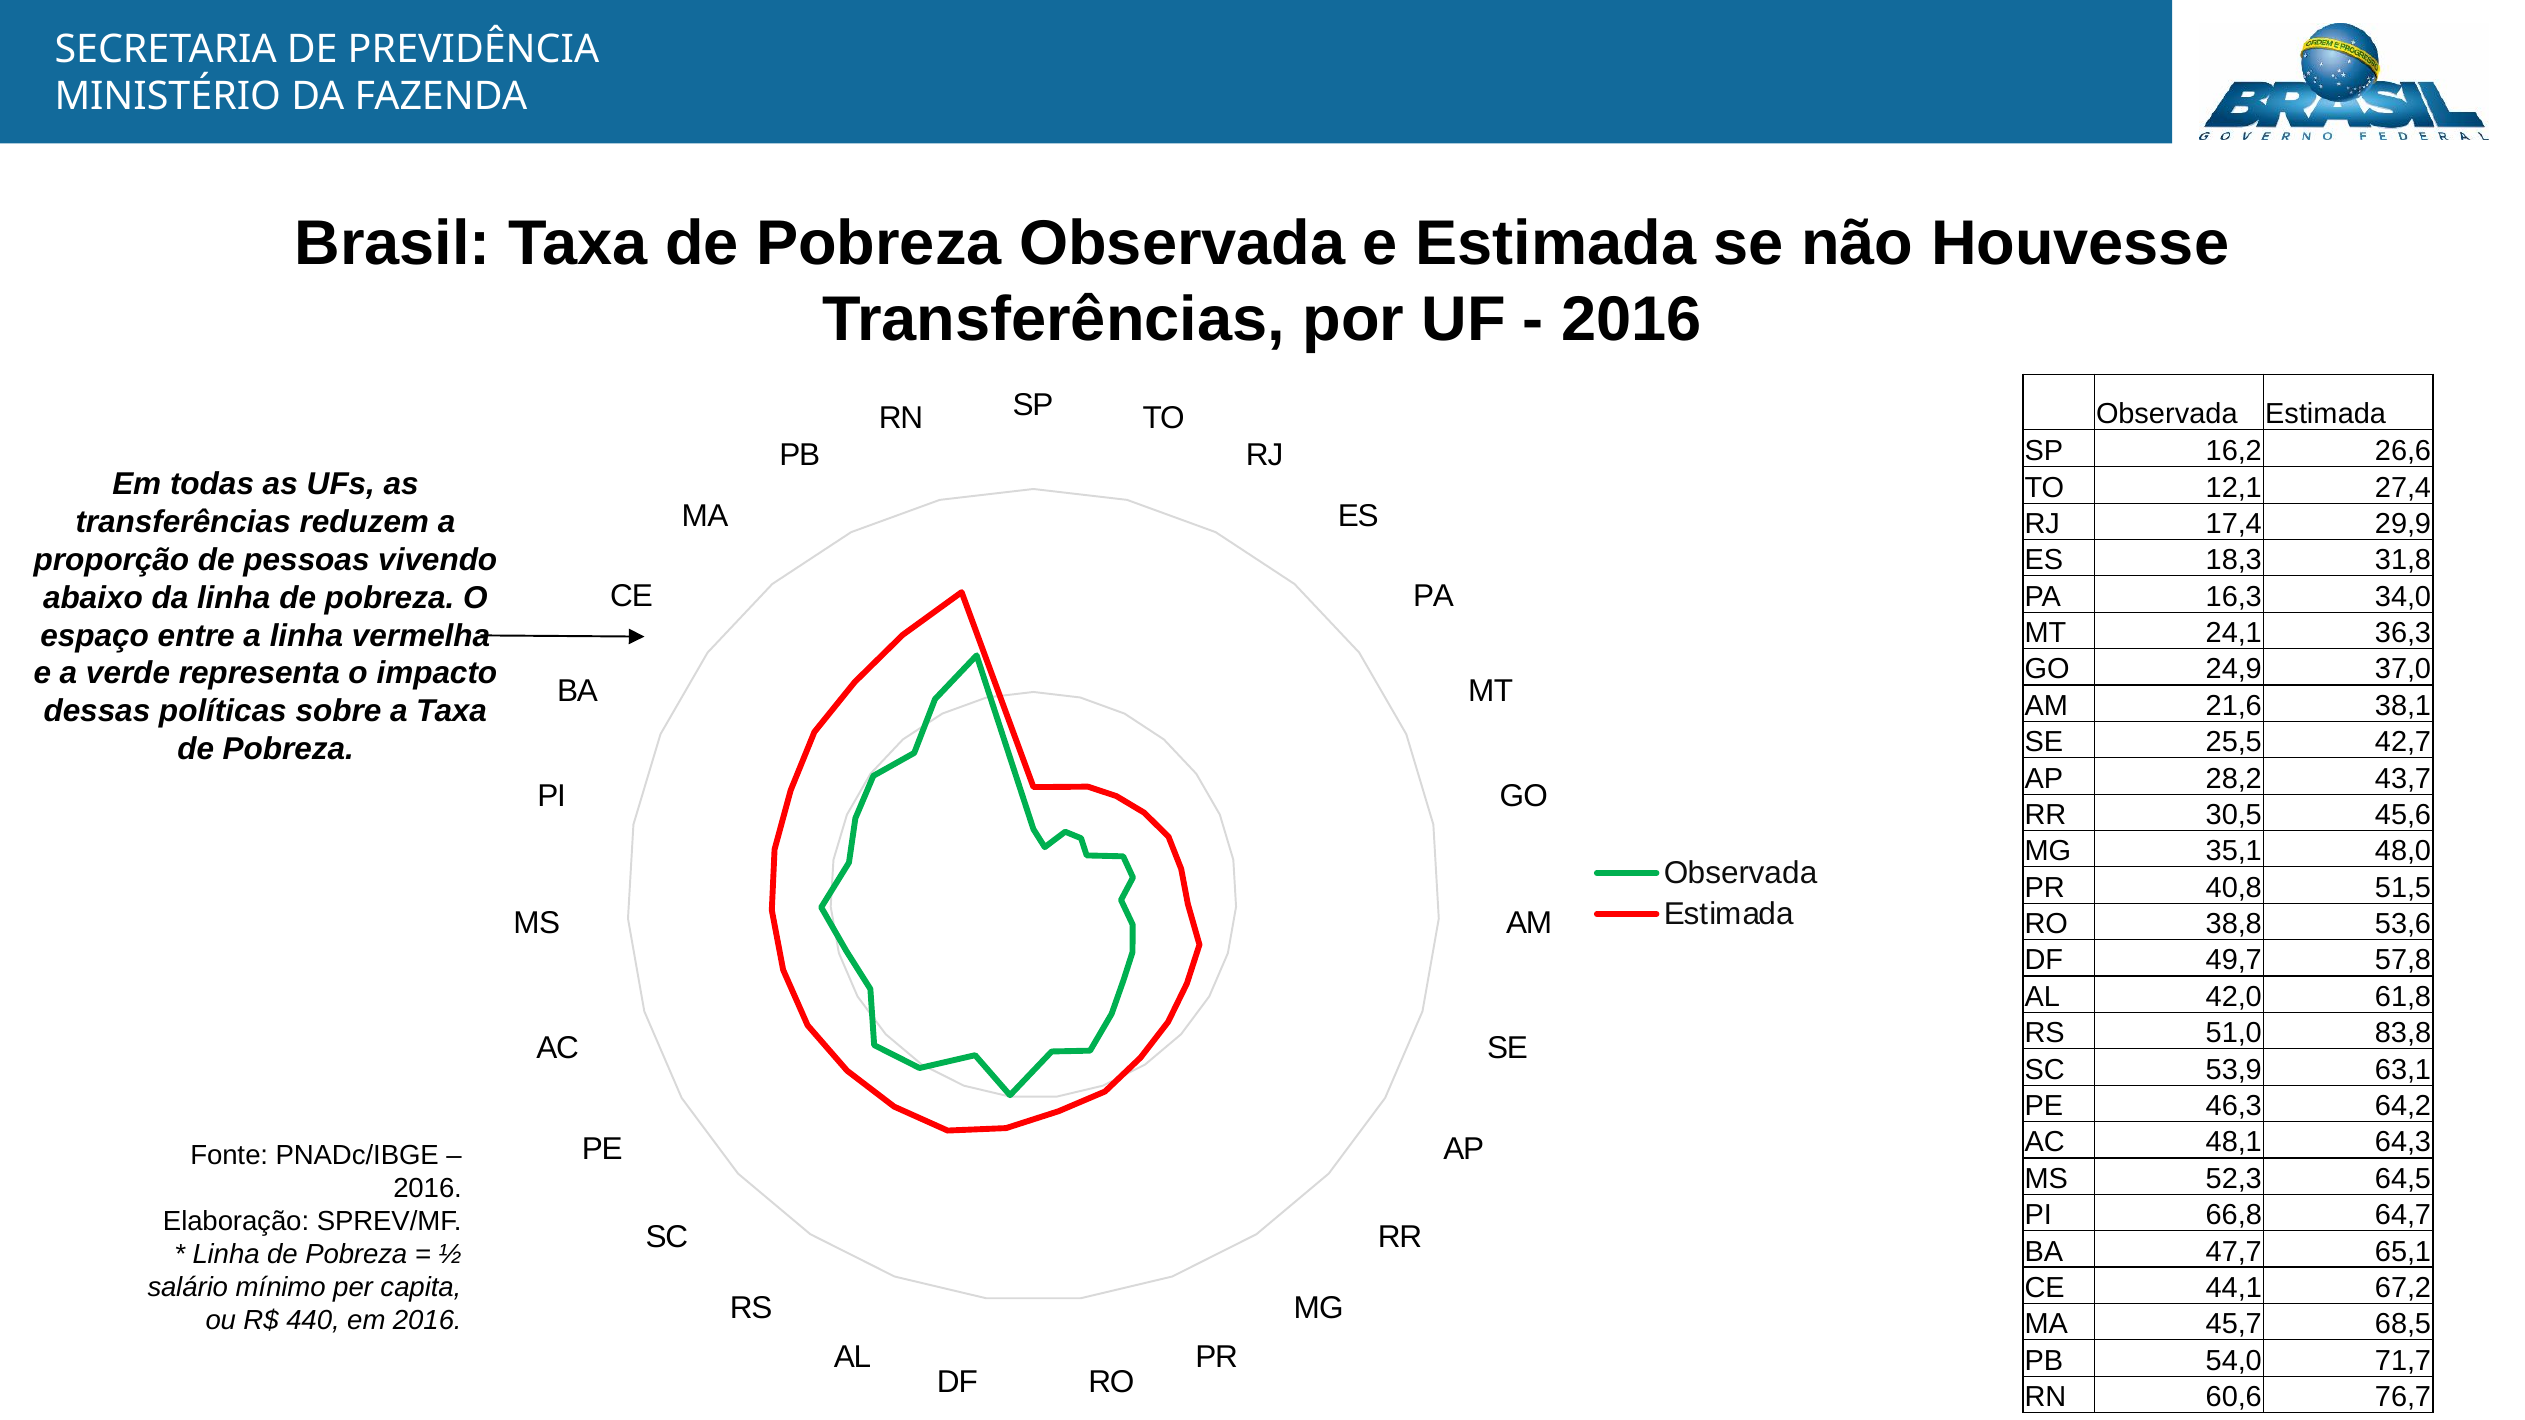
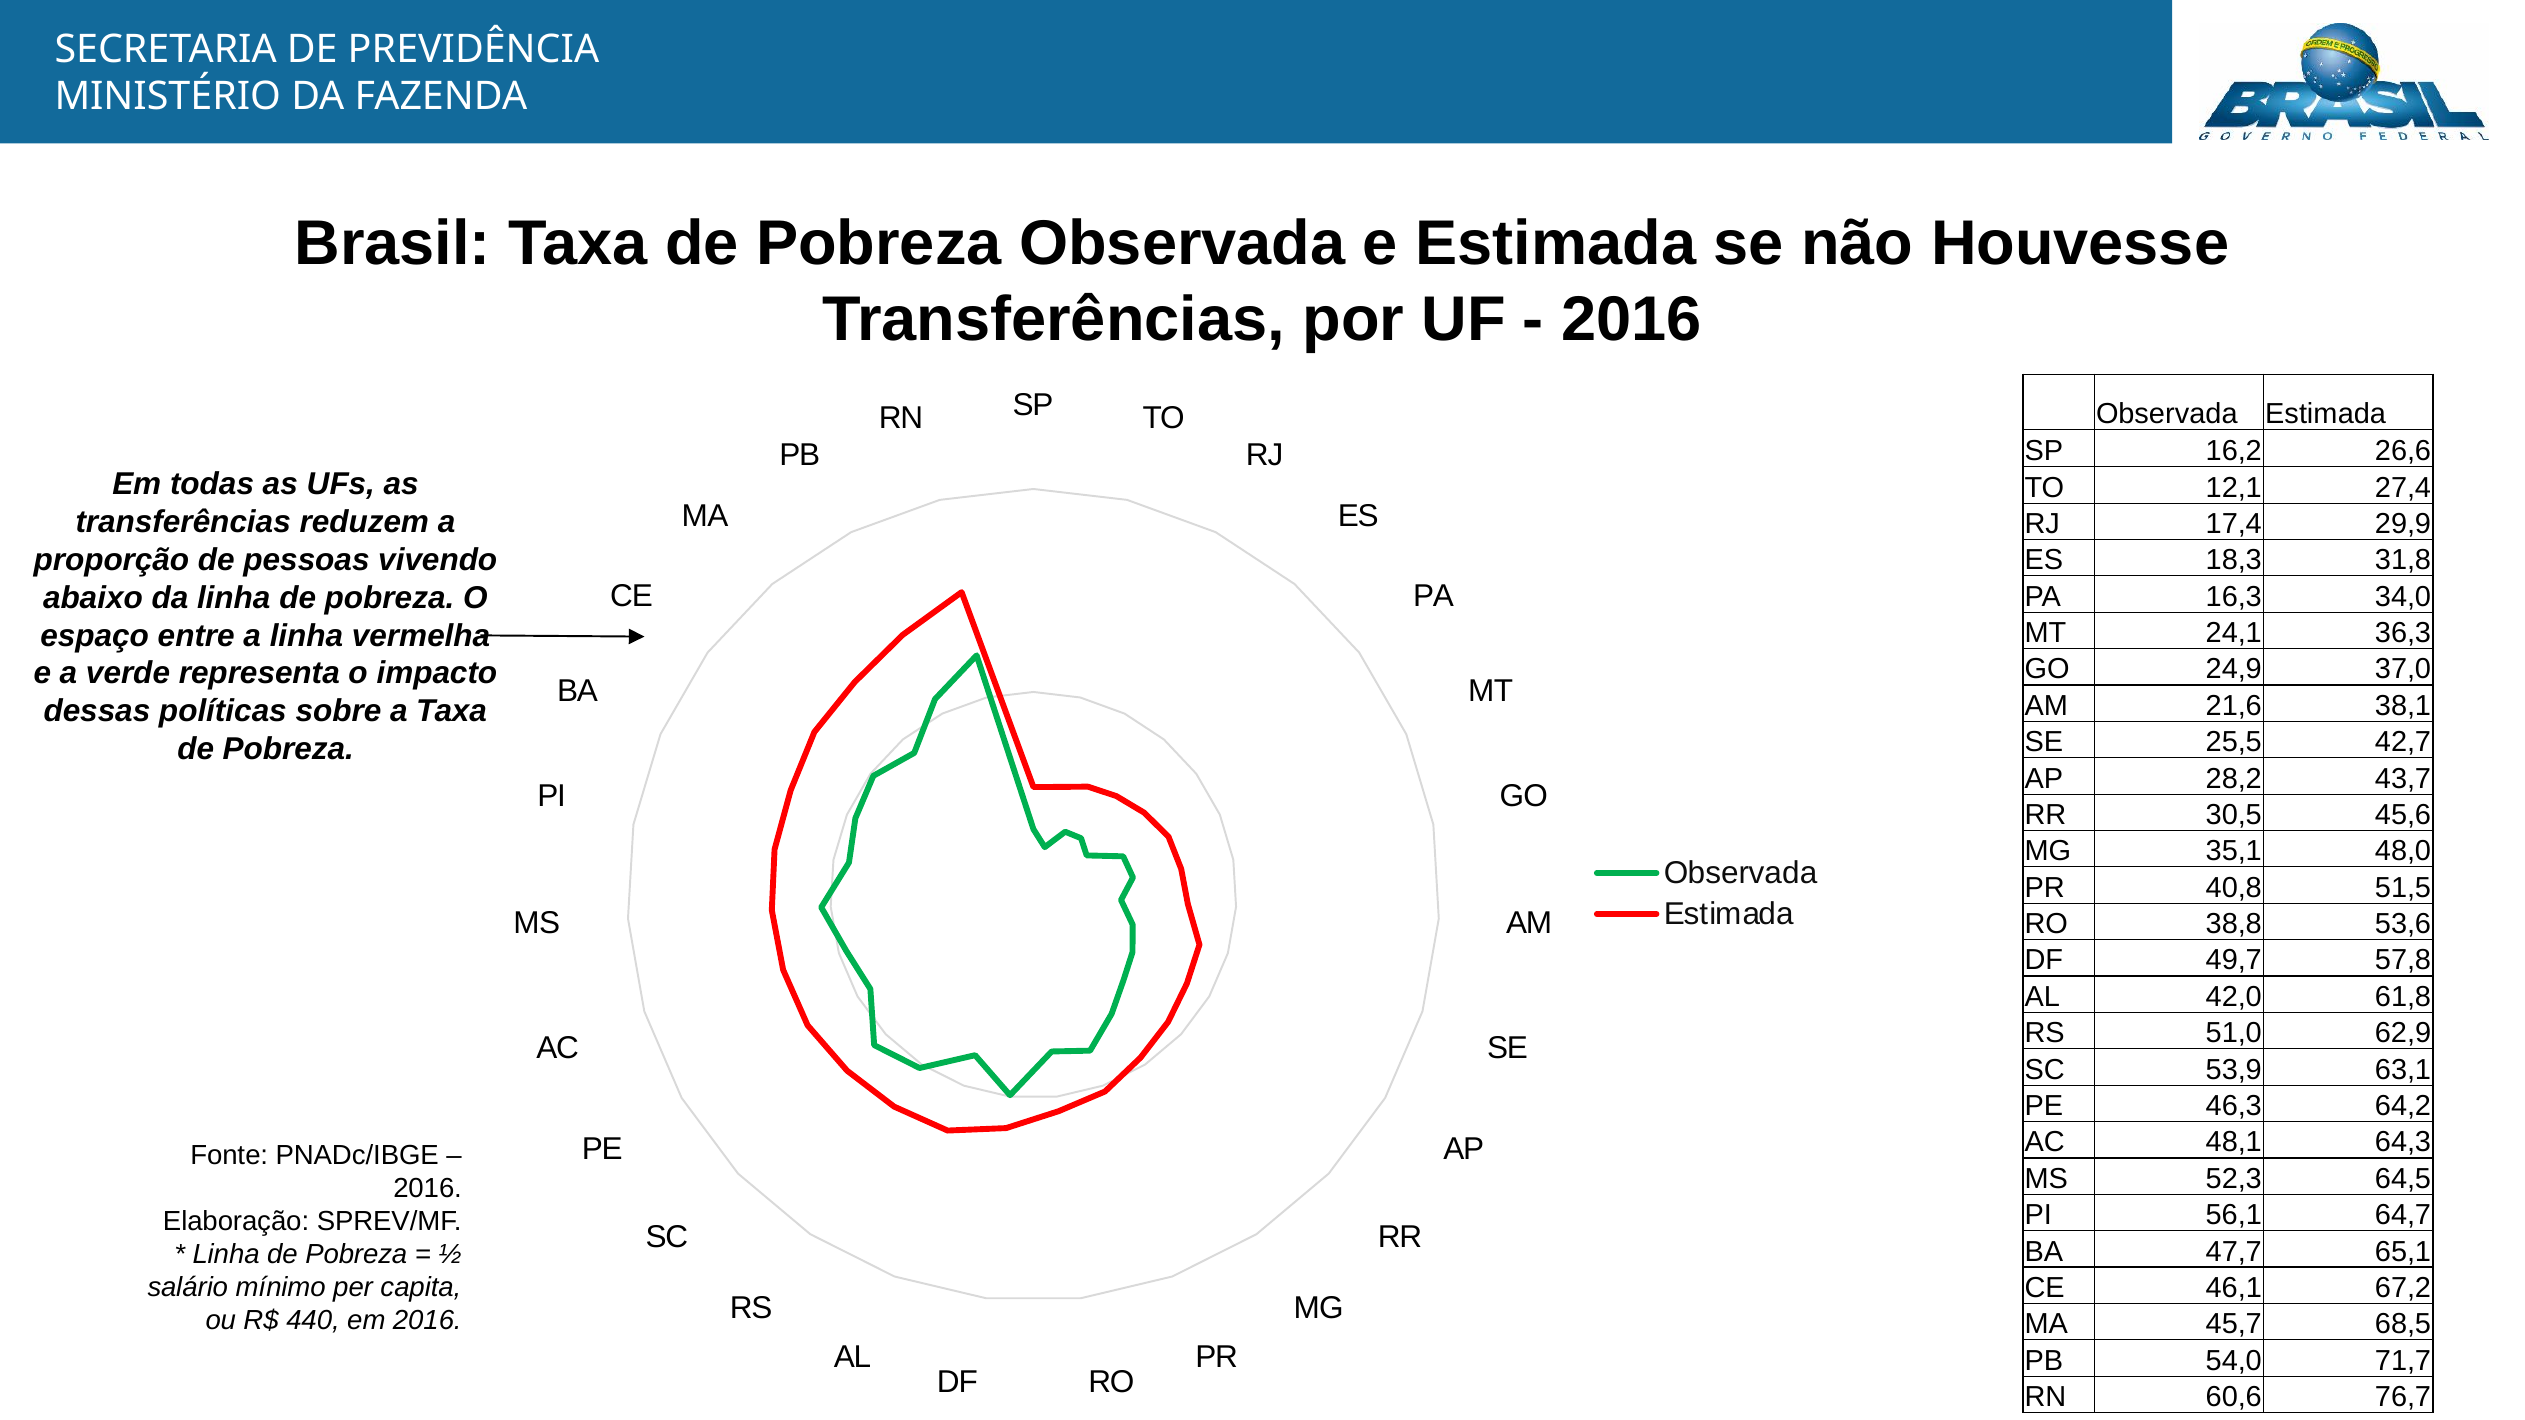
83,8: 83,8 -> 62,9 (2403, 1033)
66,8: 66,8 -> 56,1 (2234, 1215)
44,1: 44,1 -> 46,1 (2234, 1288)
